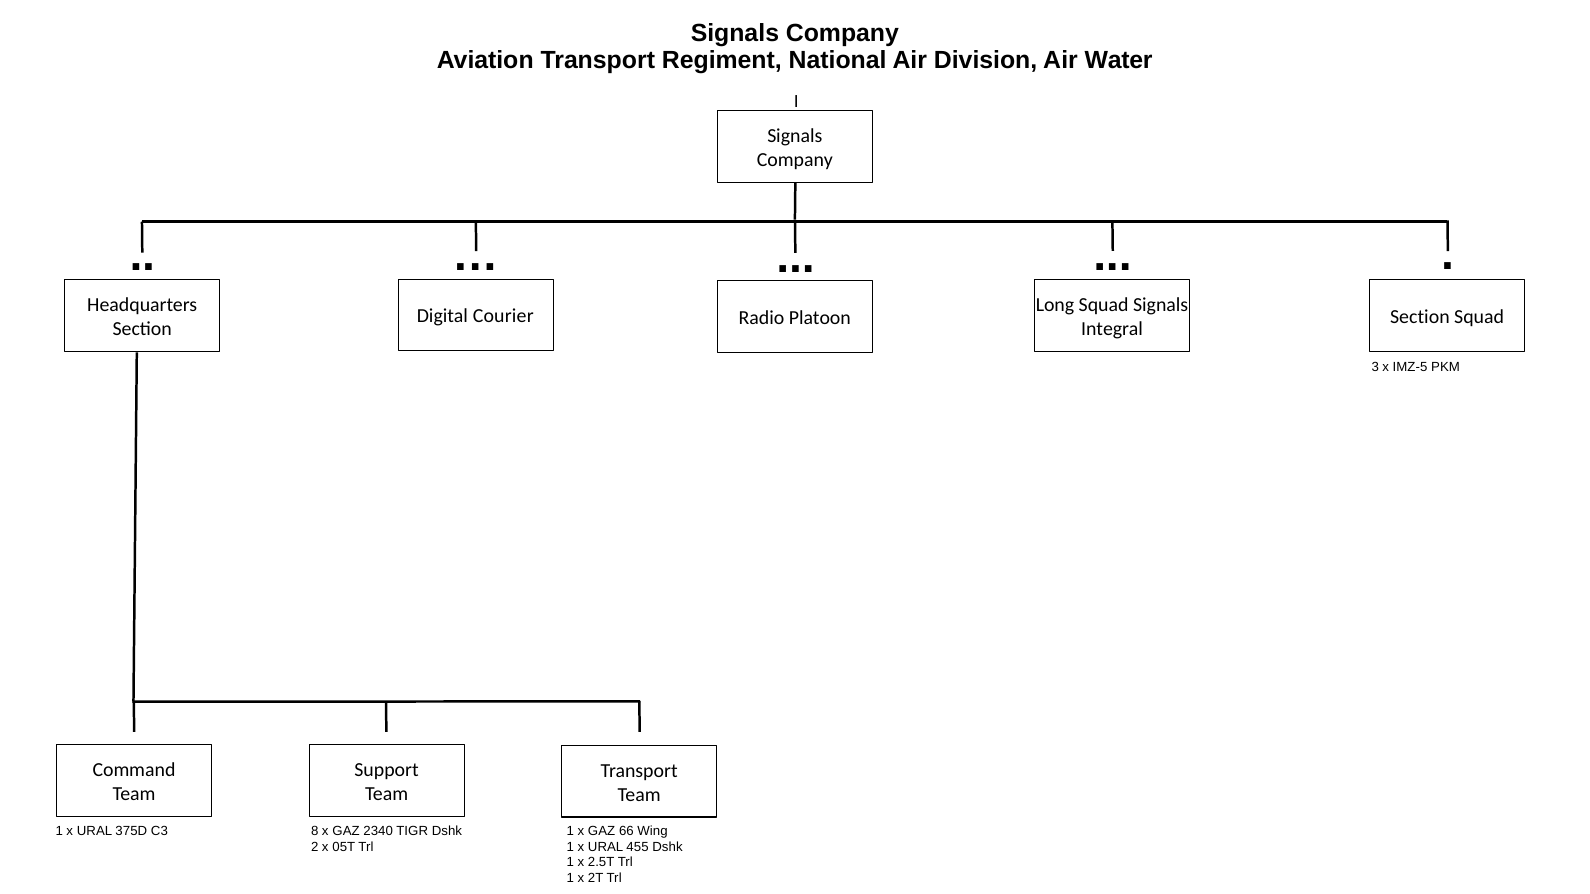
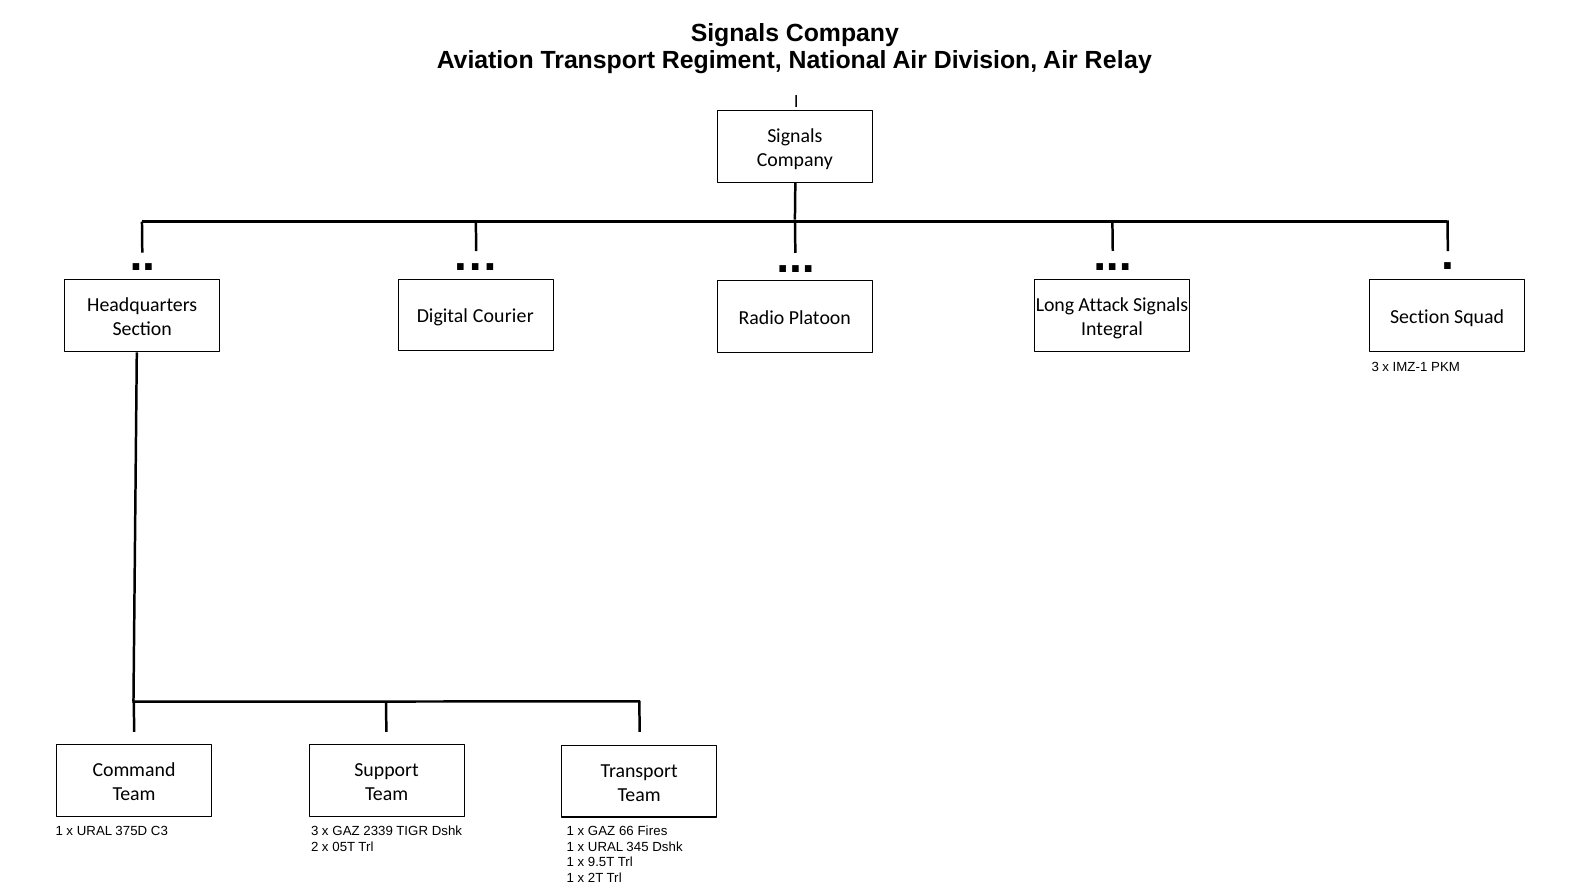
Water: Water -> Relay (1118, 60)
Long Squad: Squad -> Attack (1104, 305)
IMZ-5: IMZ-5 -> IMZ-1 (1410, 367)
C3 8: 8 -> 3 (315, 831)
2340: 2340 -> 2339 (378, 831)
Wing: Wing -> Fires (652, 831)
455: 455 -> 345 (638, 847)
2.5T: 2.5T -> 9.5T (601, 863)
